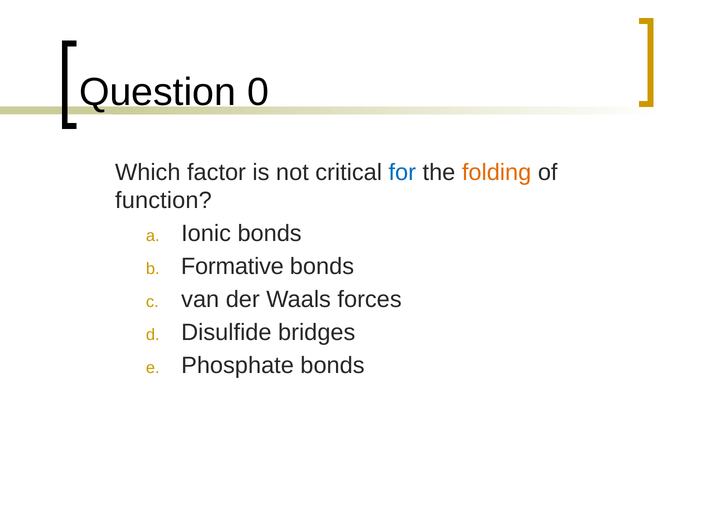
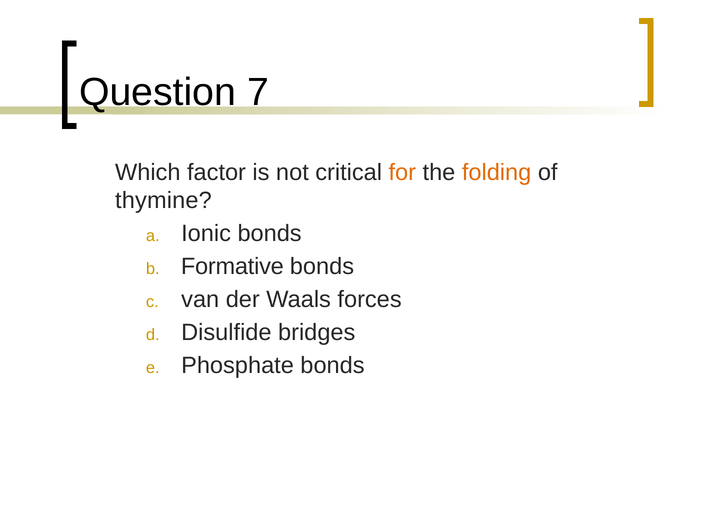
0: 0 -> 7 (258, 92)
for colour: blue -> orange (402, 173)
function: function -> thymine (163, 201)
